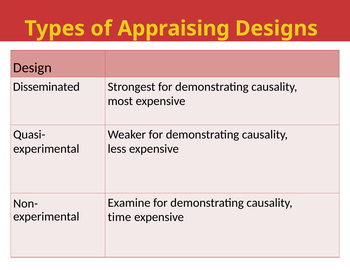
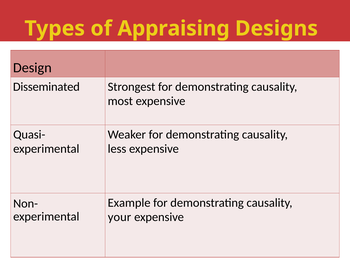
Examine: Examine -> Example (129, 203)
time: time -> your (119, 217)
